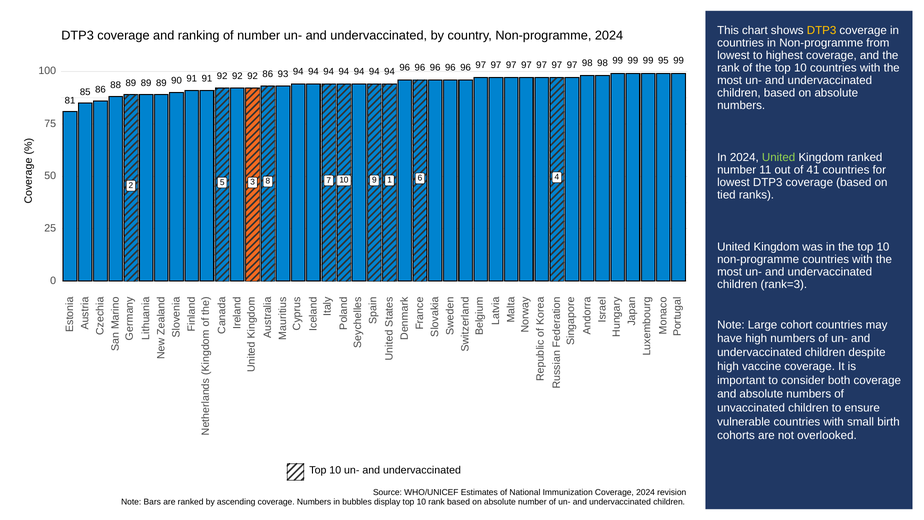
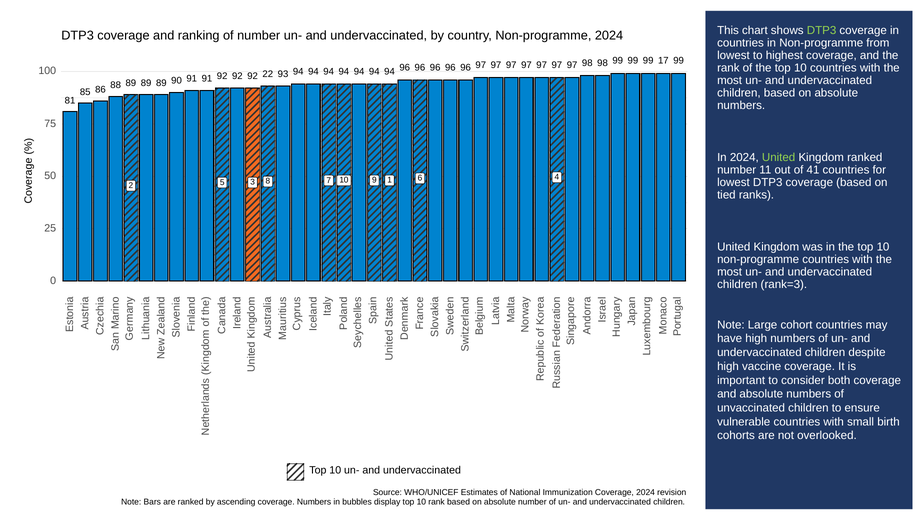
DTP3 colour: yellow -> light green (822, 30)
95: 95 -> 17 (663, 61)
92 86: 86 -> 22 (268, 74)
